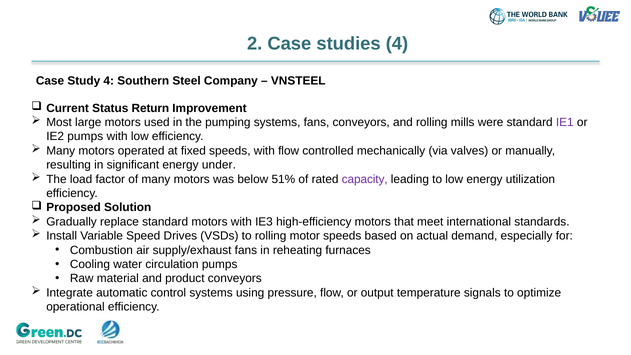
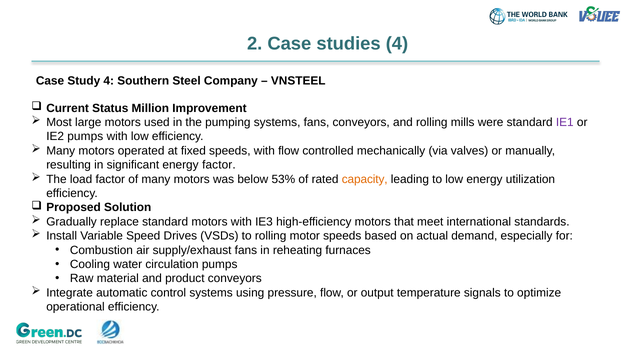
Return: Return -> Million (150, 108)
energy under: under -> factor (219, 165)
51%: 51% -> 53% (283, 179)
capacity colour: purple -> orange (365, 179)
